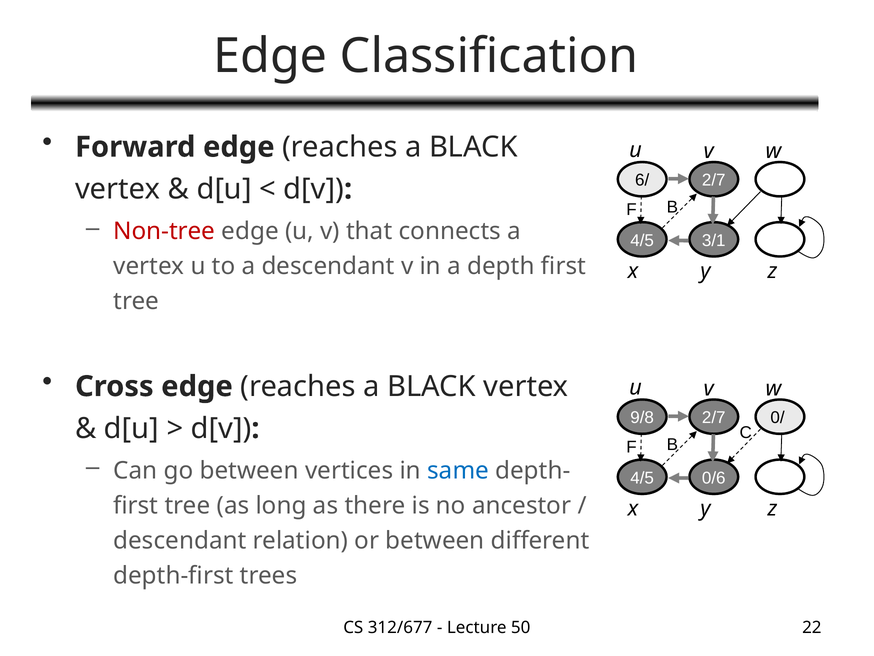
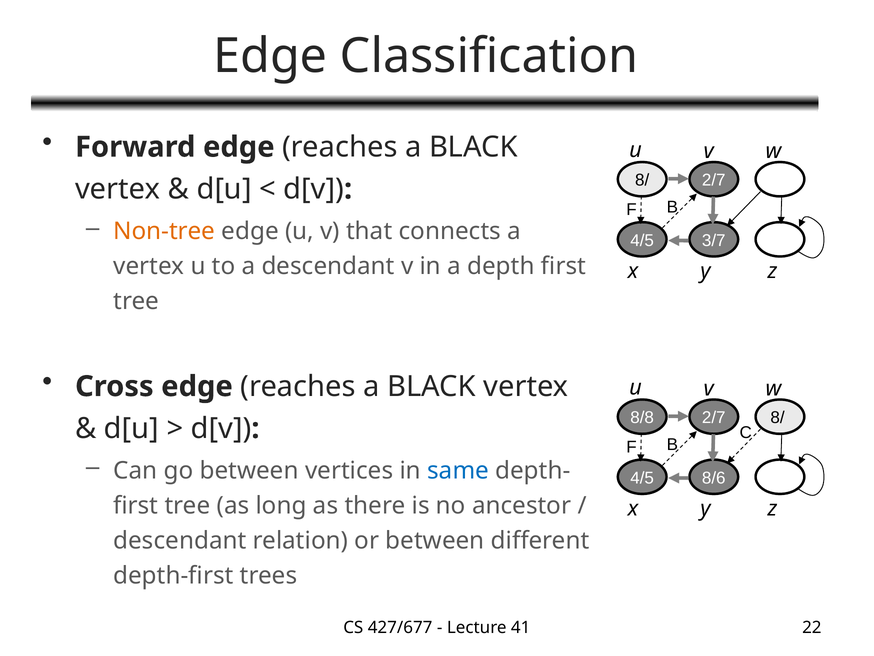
6/: 6/ -> 8/ (642, 180)
Non-tree colour: red -> orange (164, 231)
3/1: 3/1 -> 3/7 (714, 240)
9/8: 9/8 -> 8/8 (642, 418)
2/7 0/: 0/ -> 8/ (778, 418)
0/6: 0/6 -> 8/6 (714, 478)
312/677: 312/677 -> 427/677 (400, 627)
50: 50 -> 41 (521, 627)
